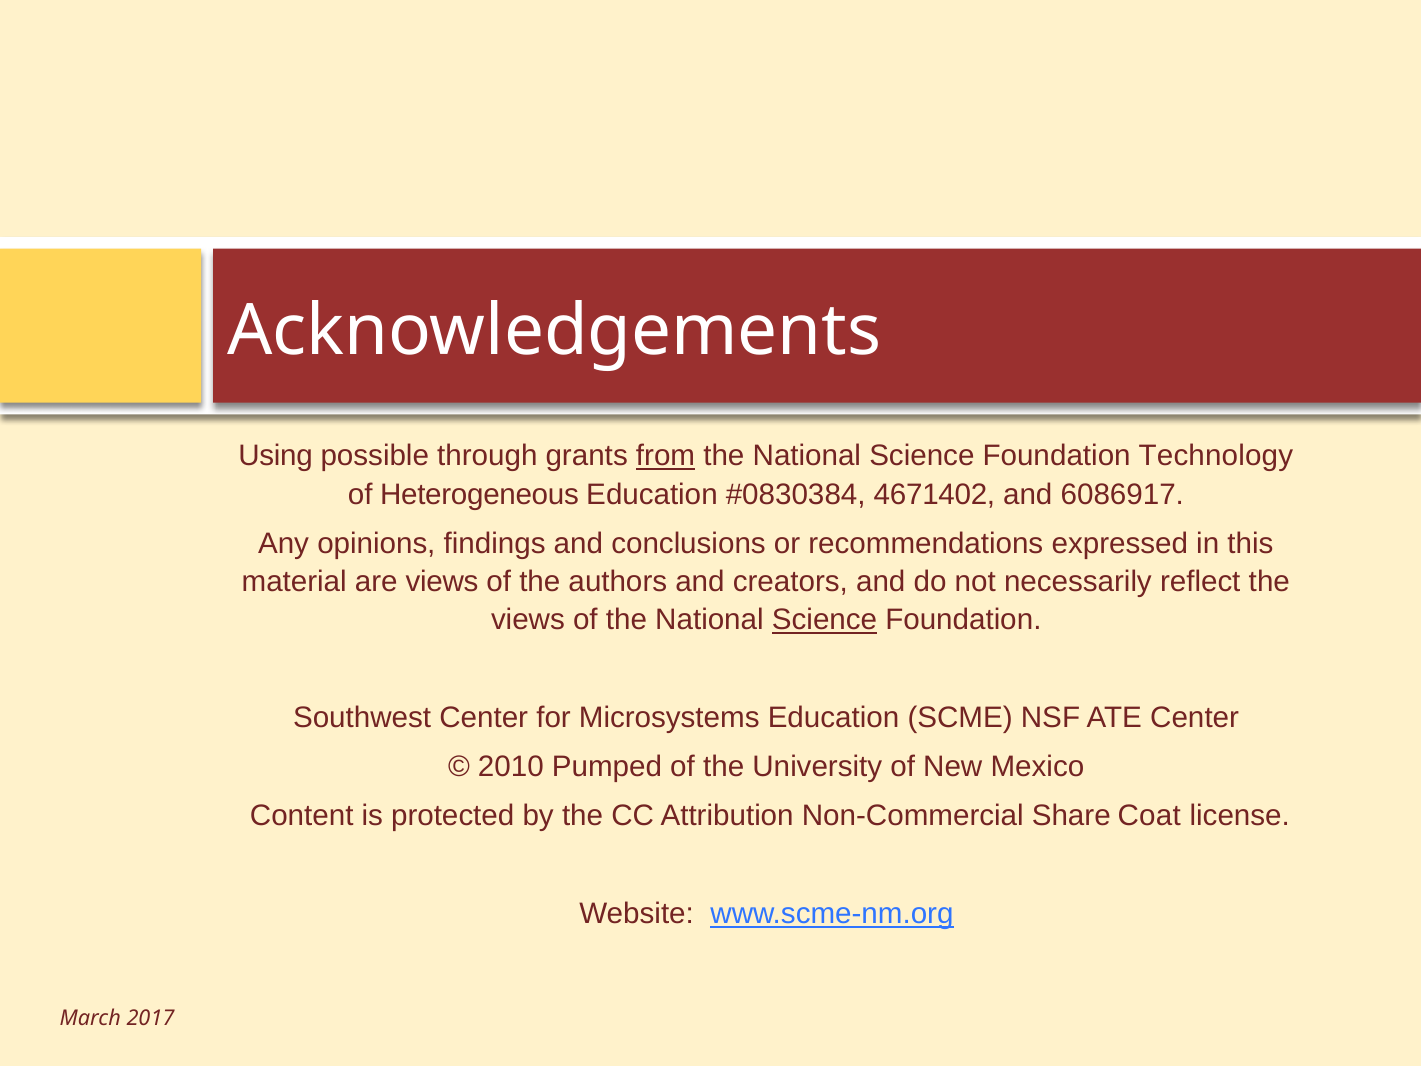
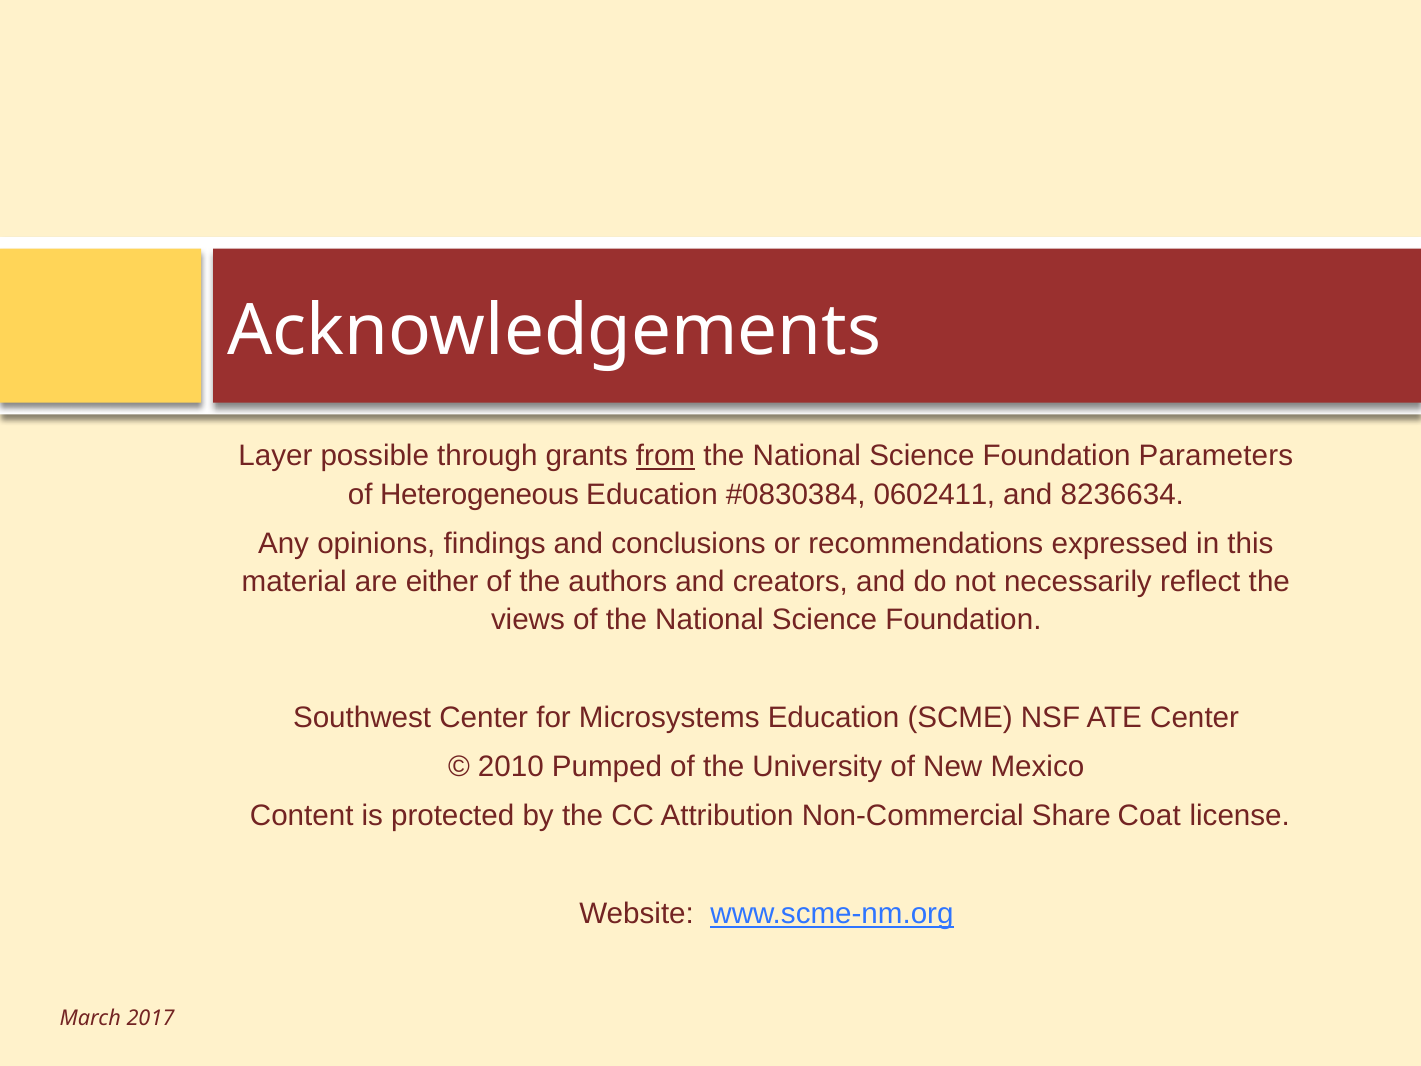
Using: Using -> Layer (275, 456)
Technology: Technology -> Parameters (1216, 456)
4671402: 4671402 -> 0602411 (934, 494)
6086917: 6086917 -> 8236634 (1122, 494)
are views: views -> either (442, 582)
Science underline: present -> none (825, 620)
